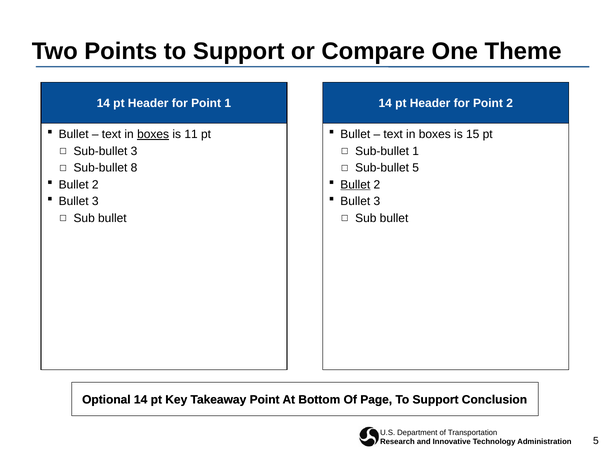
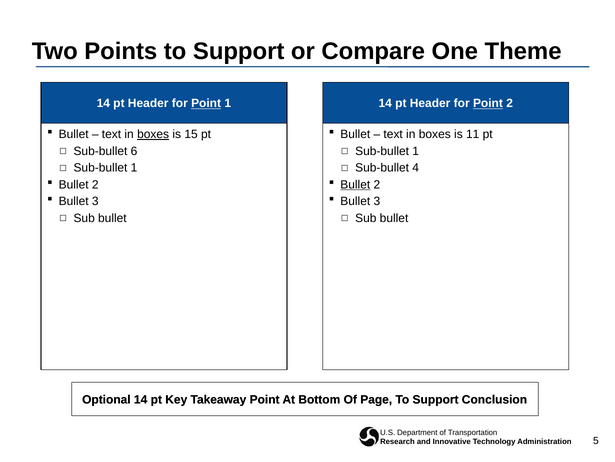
Point underline: none -> present (206, 103)
Point underline: none -> present (488, 103)
11: 11 -> 15 (191, 134)
15: 15 -> 11 (473, 134)
Sub-bullet 3: 3 -> 6 (134, 151)
8: 8 -> 1 (134, 168)
Sub-bullet 5: 5 -> 4 (416, 168)
